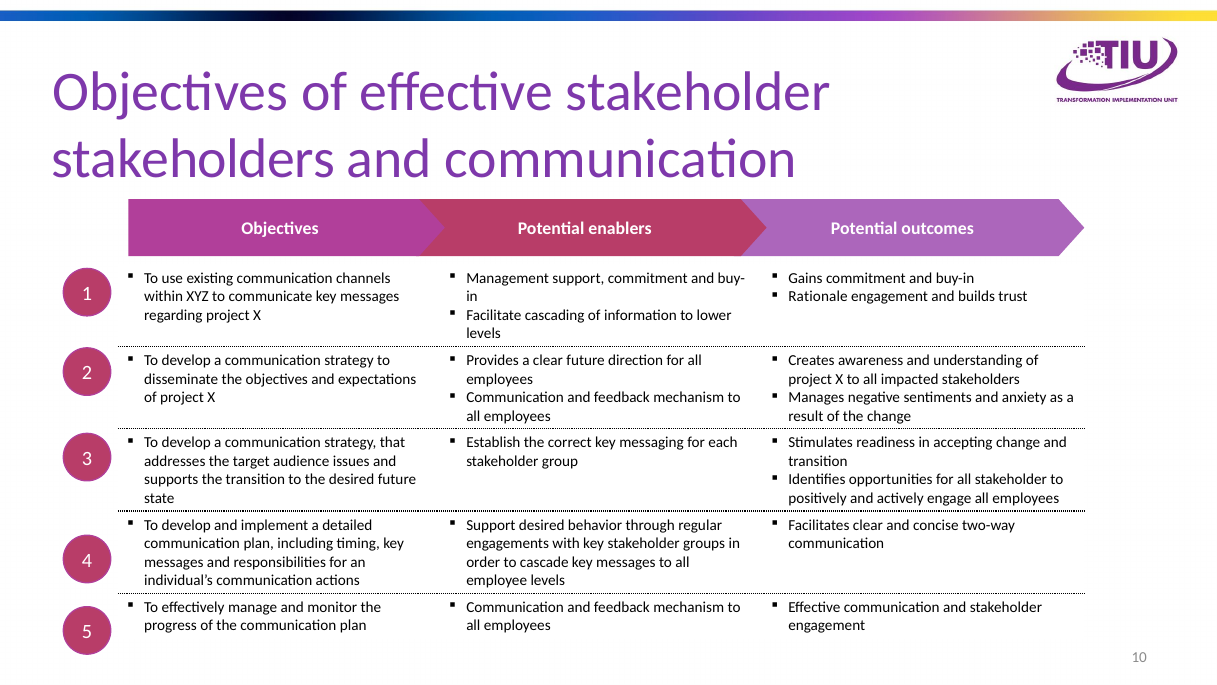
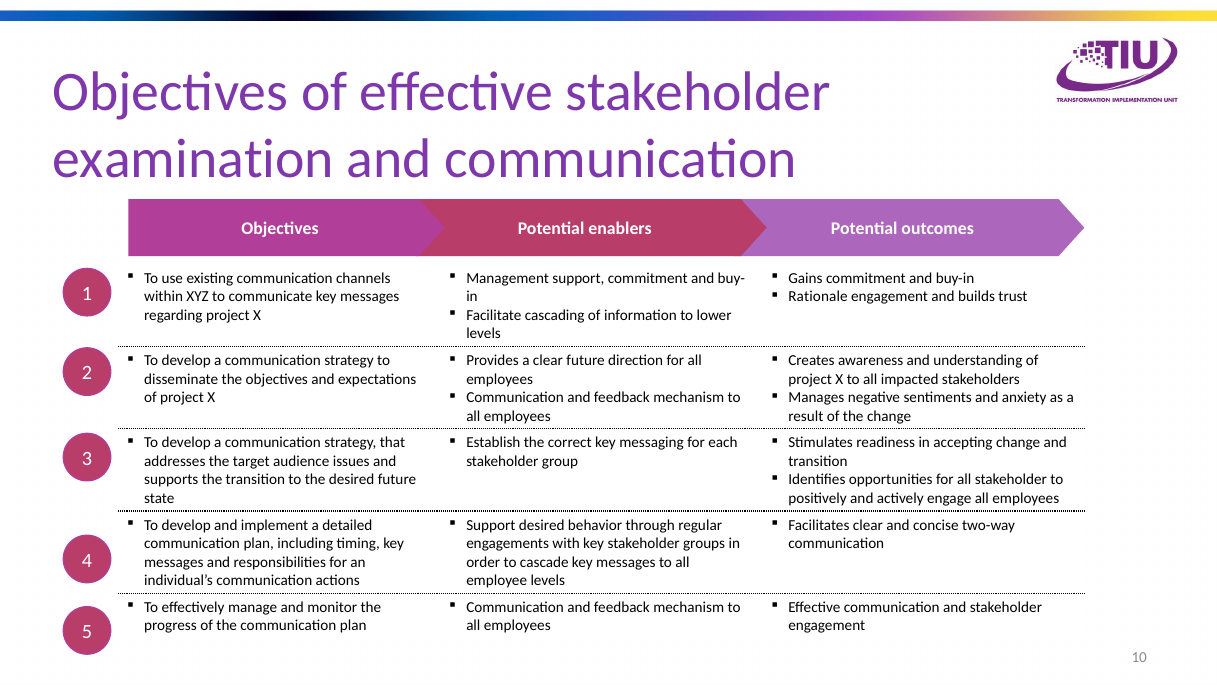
stakeholders: stakeholders -> examination (193, 159)
